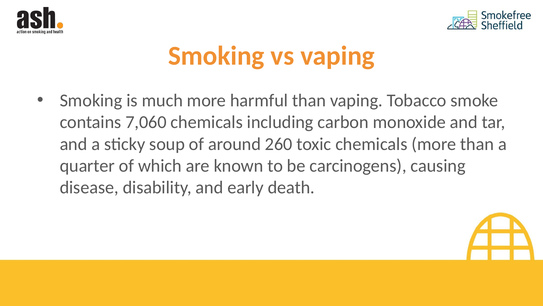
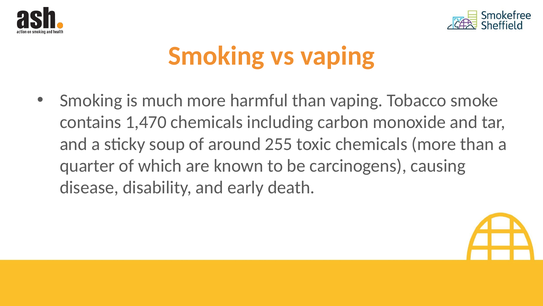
7,060: 7,060 -> 1,470 (146, 122)
260: 260 -> 255 (279, 144)
